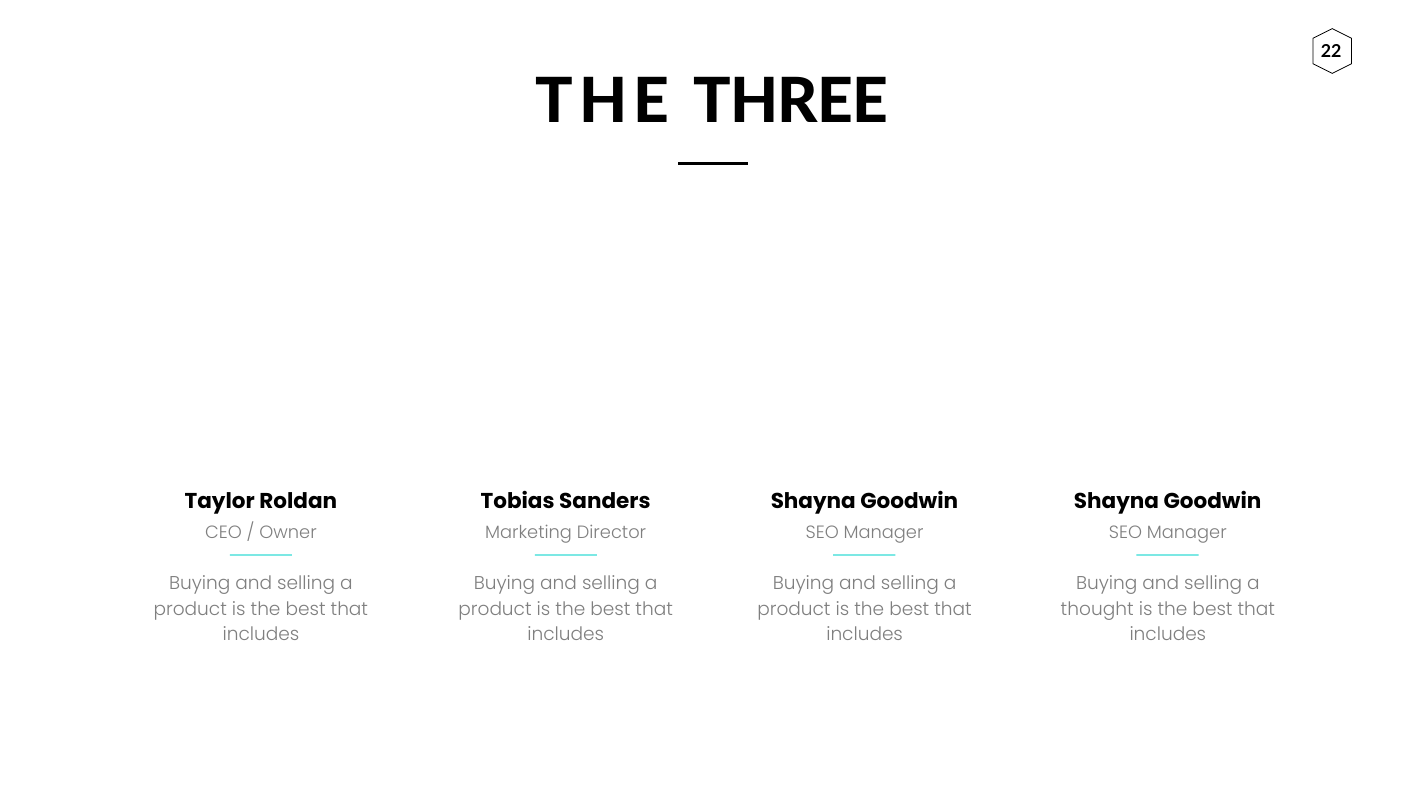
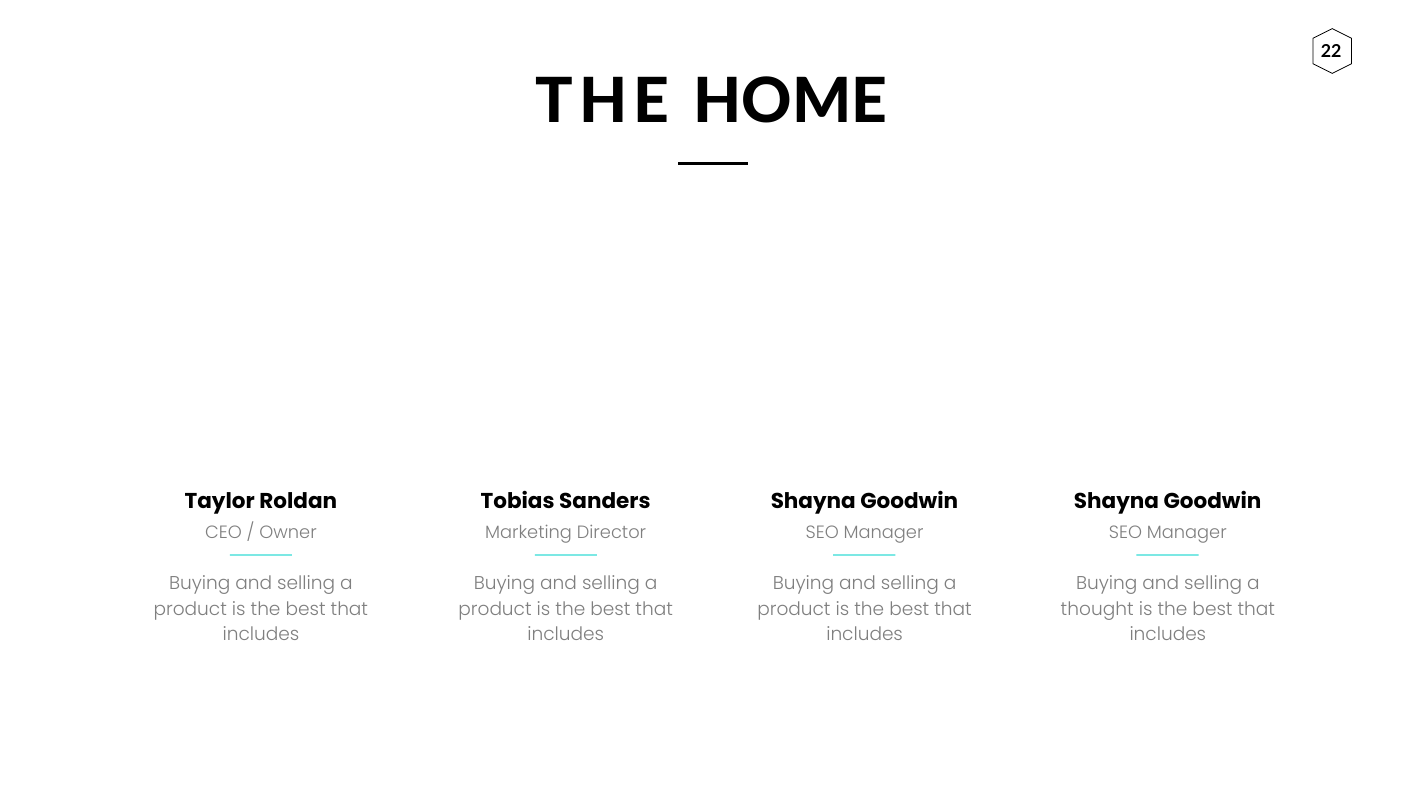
THREE: THREE -> HOME (791, 102)
